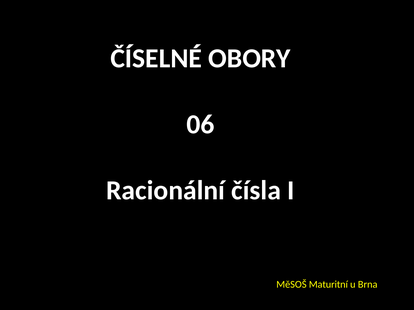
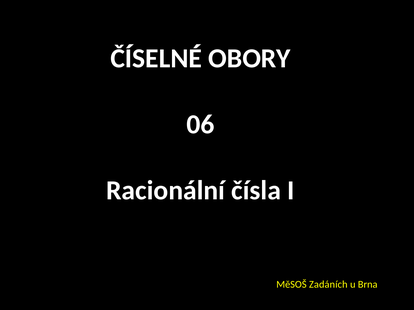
Maturitní: Maturitní -> Zadáních (328, 285)
